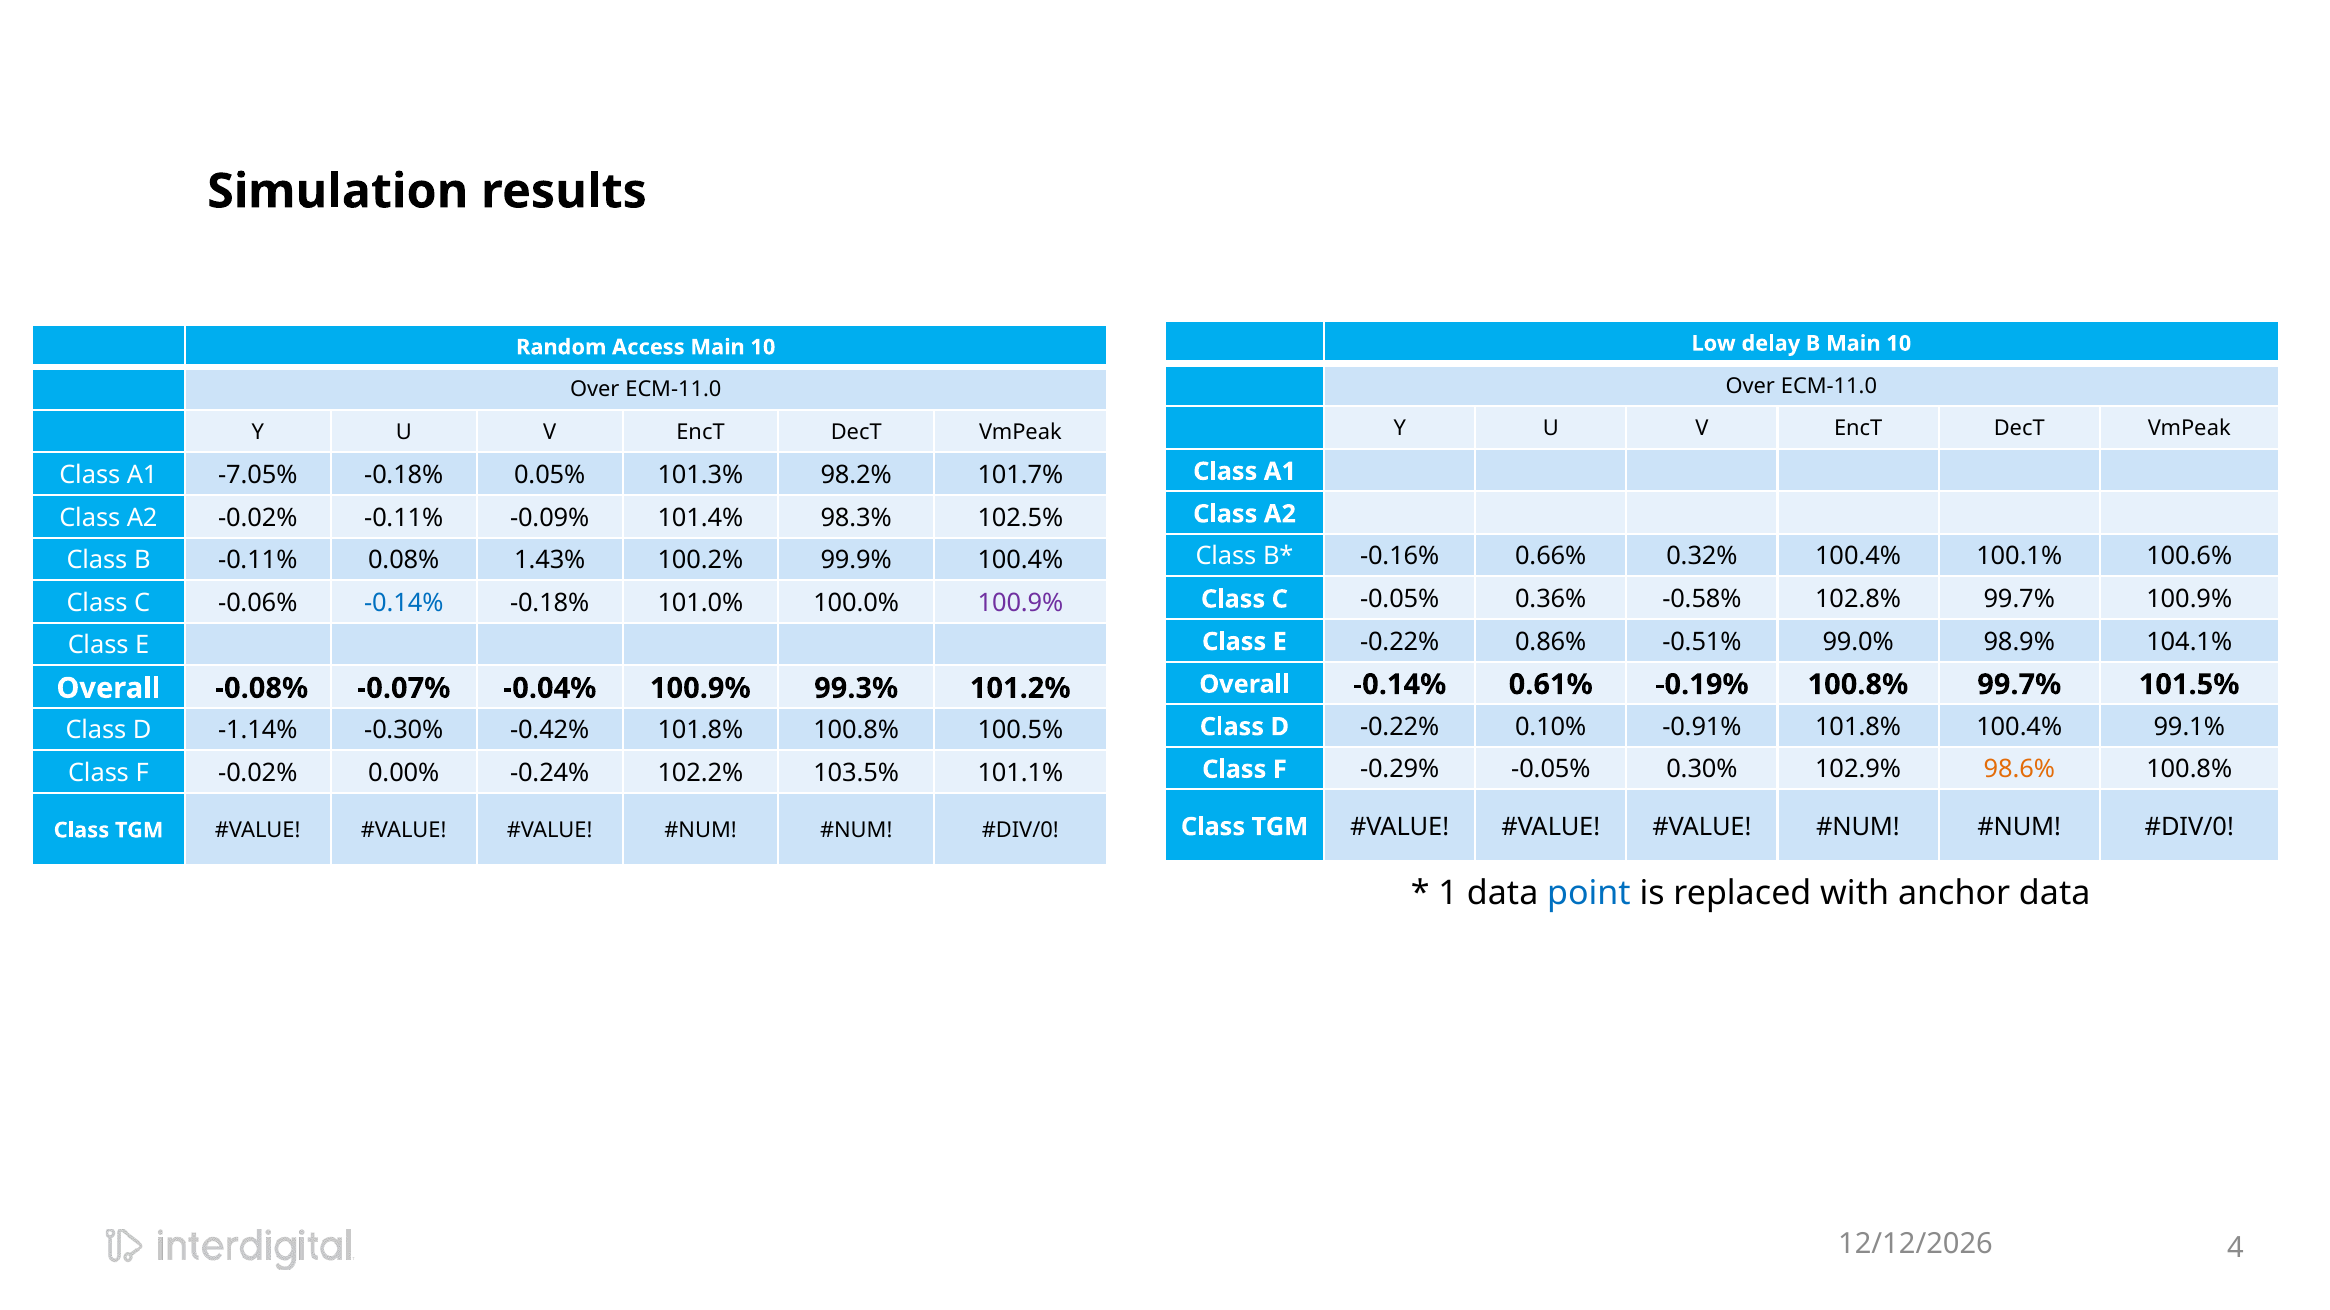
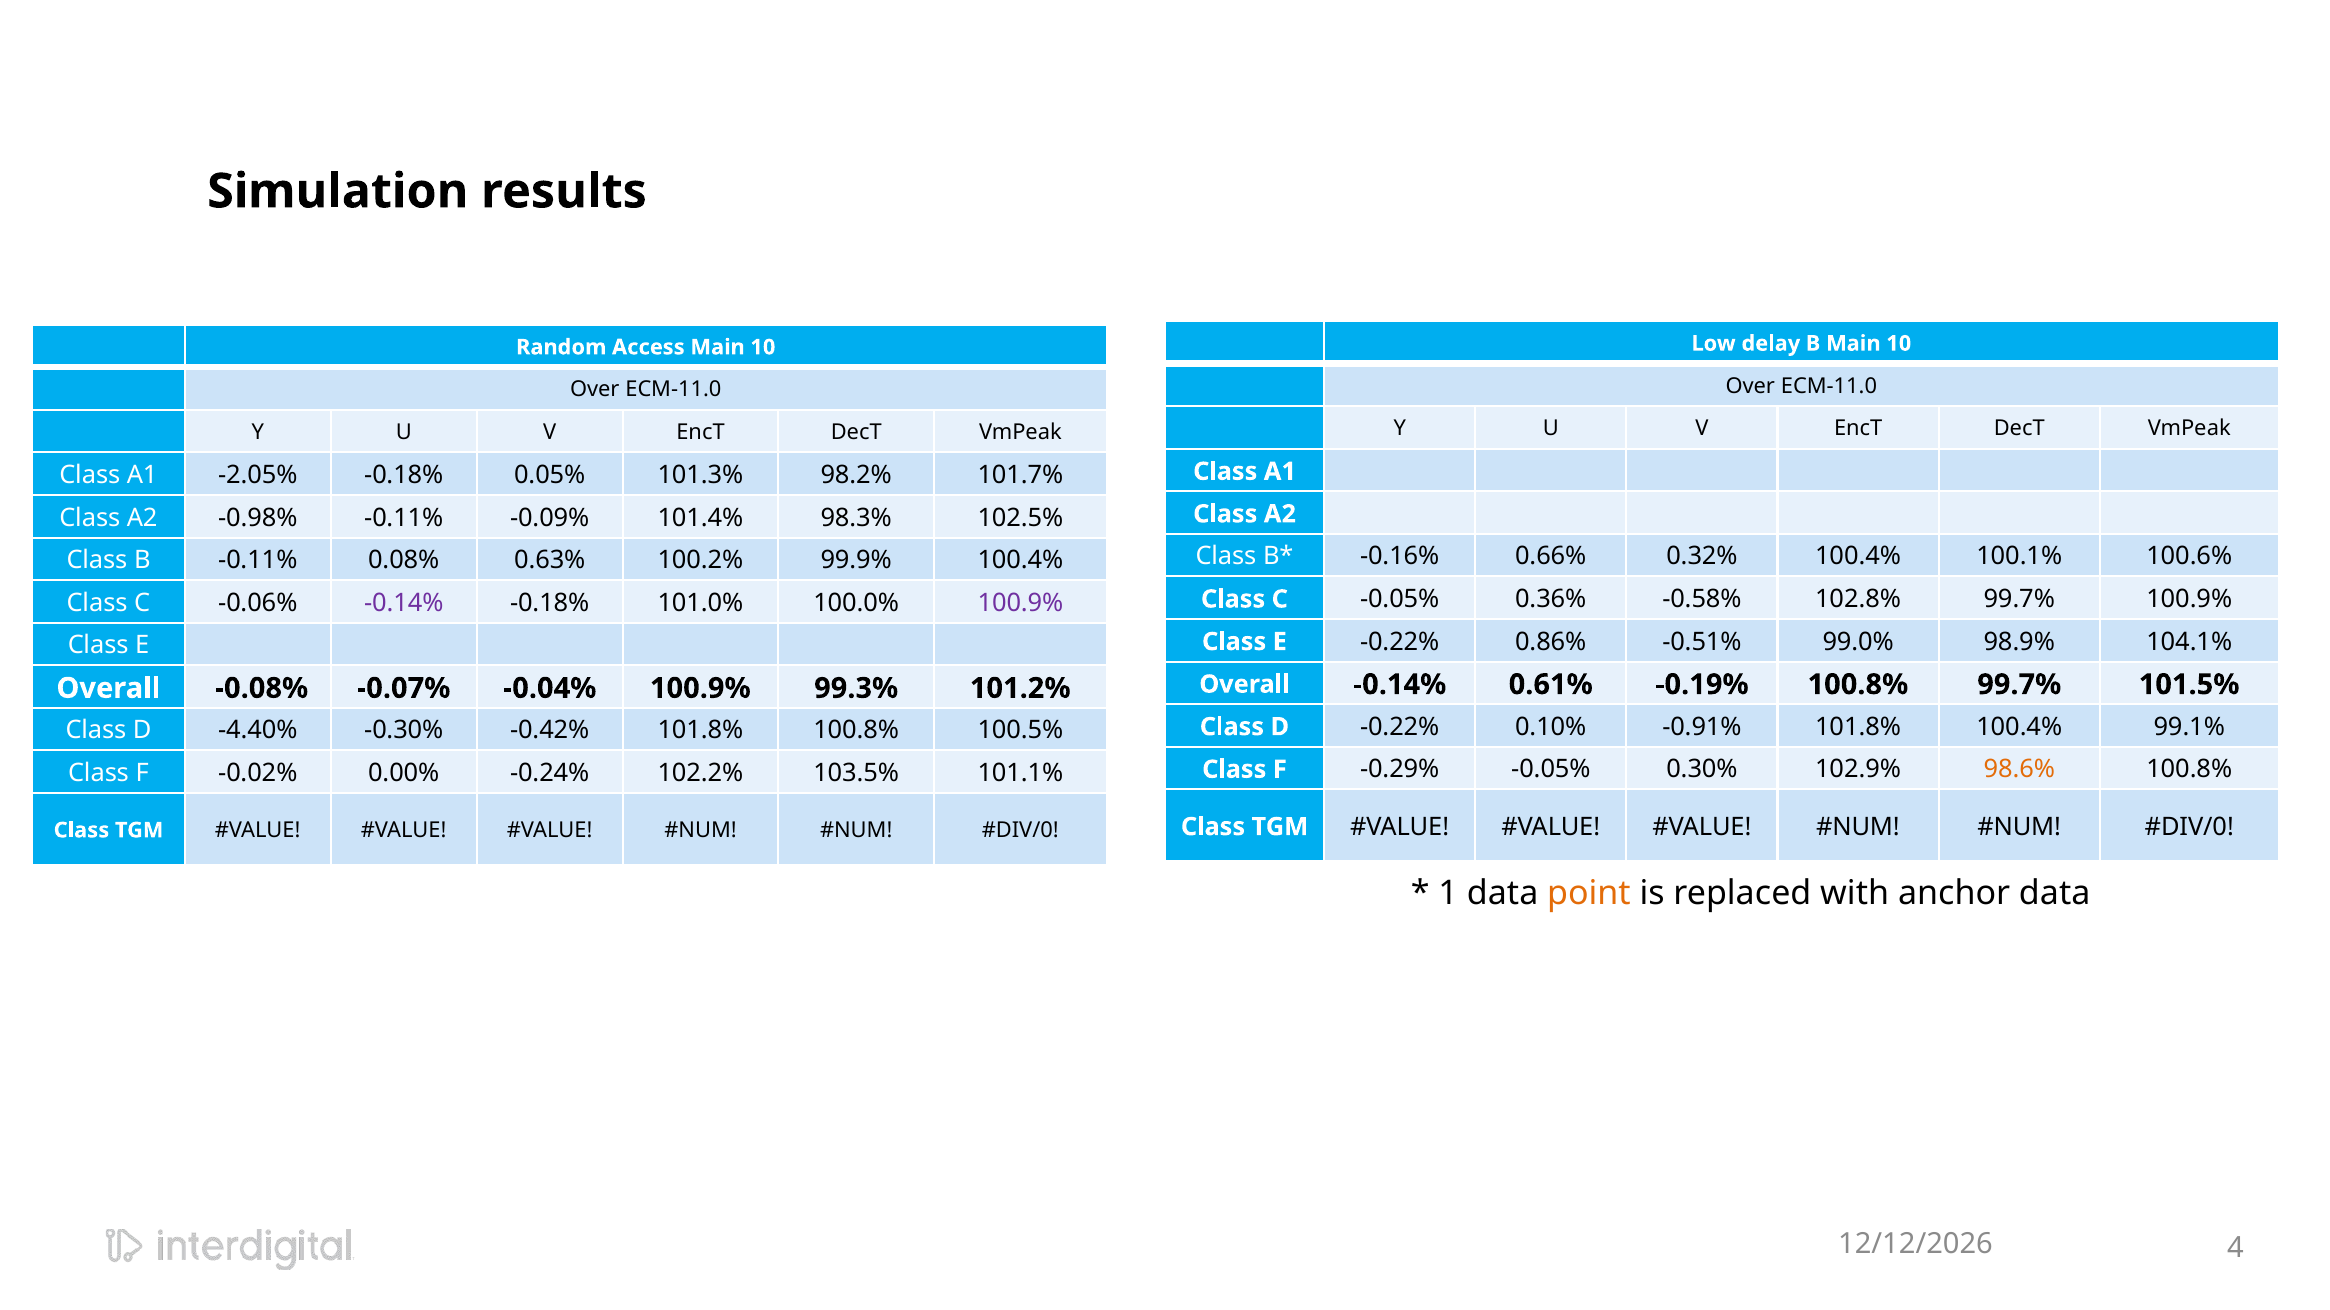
-7.05%: -7.05% -> -2.05% (258, 475)
A2 -0.02%: -0.02% -> -0.98% (258, 518)
1.43%: 1.43% -> 0.63% (550, 561)
-0.14% colour: blue -> purple (404, 603)
-1.14%: -1.14% -> -4.40% (258, 731)
point colour: blue -> orange (1589, 893)
